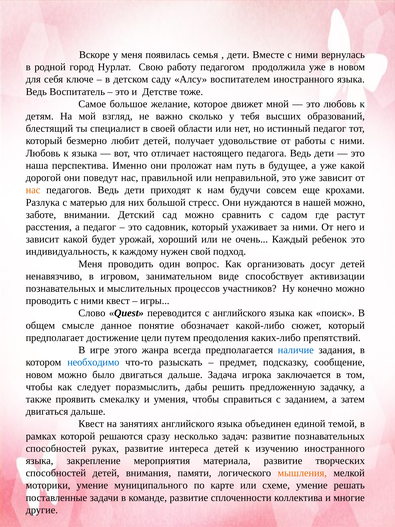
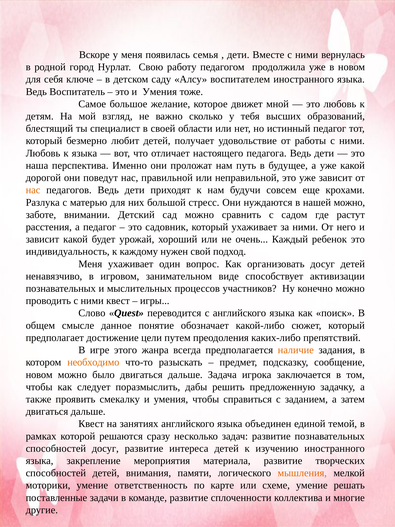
это и Детстве: Детстве -> Умения (160, 92)
Меня проводить: проводить -> ухаживает (131, 264)
наличие colour: blue -> orange (296, 350)
необходимо colour: blue -> orange (93, 362)
способностей руках: руках -> досуг (105, 448)
муниципального: муниципального -> ответственность (151, 485)
